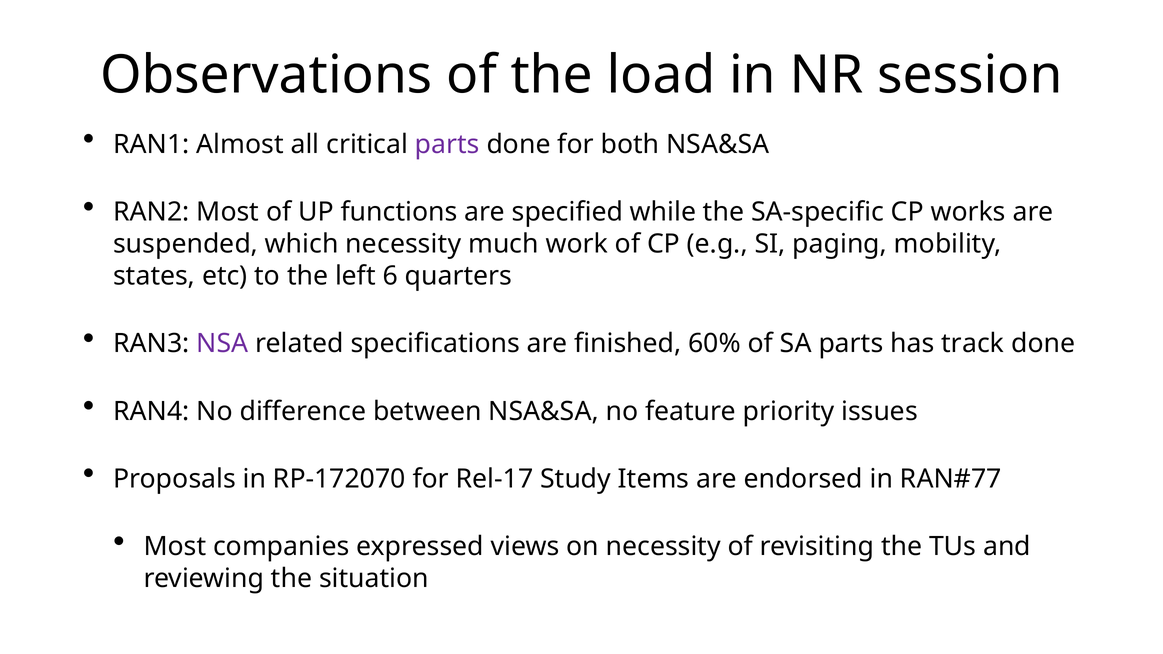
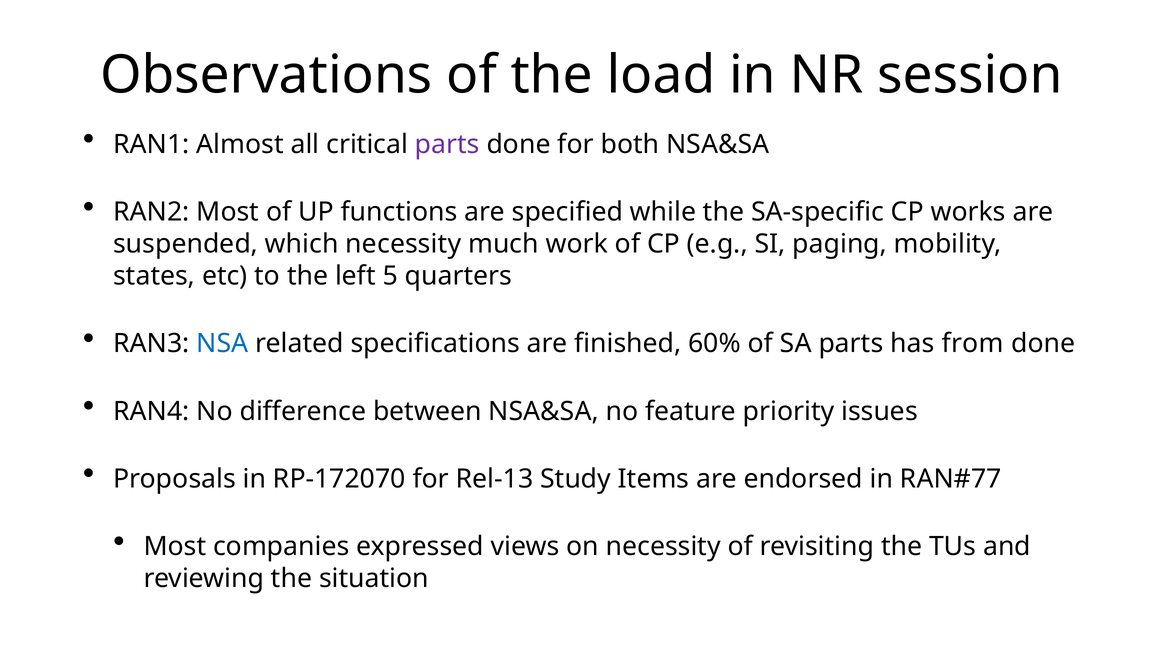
6: 6 -> 5 (390, 276)
NSA colour: purple -> blue (222, 344)
track: track -> from (973, 344)
Rel-17: Rel-17 -> Rel-13 (495, 479)
